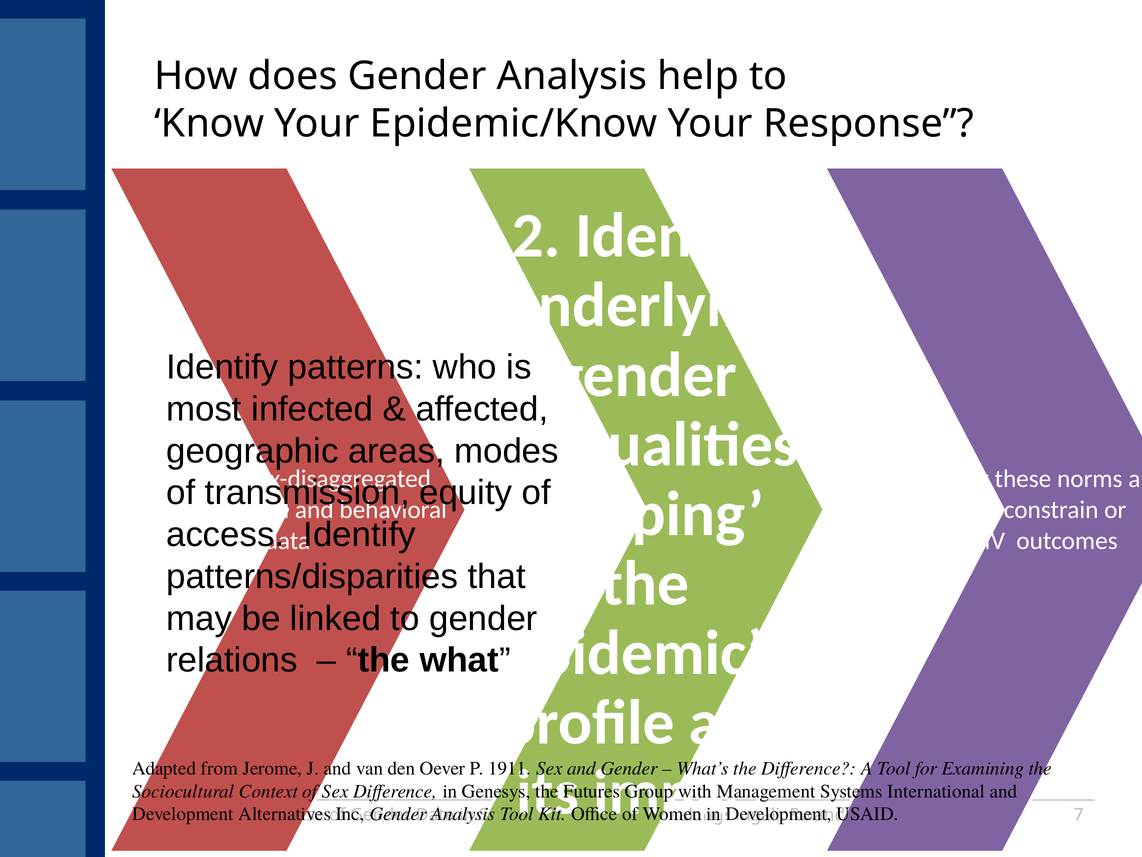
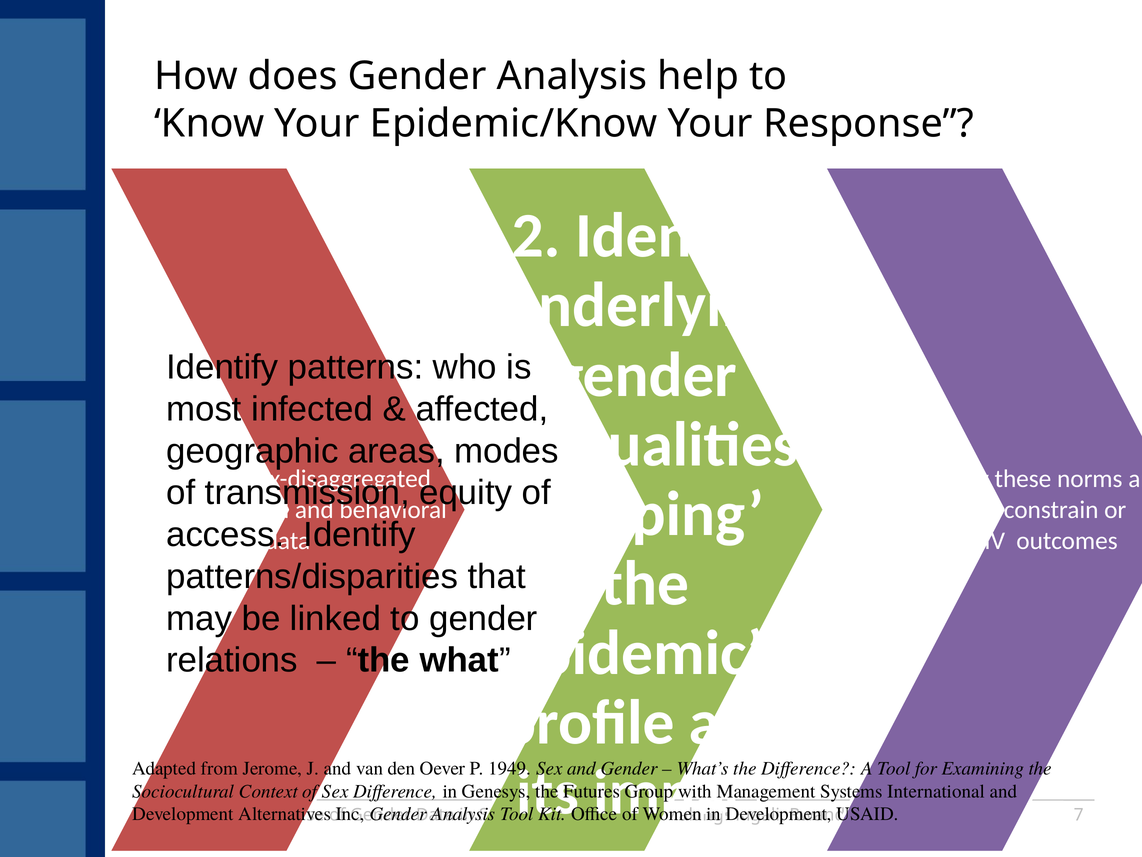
1911: 1911 -> 1949 (510, 768)
